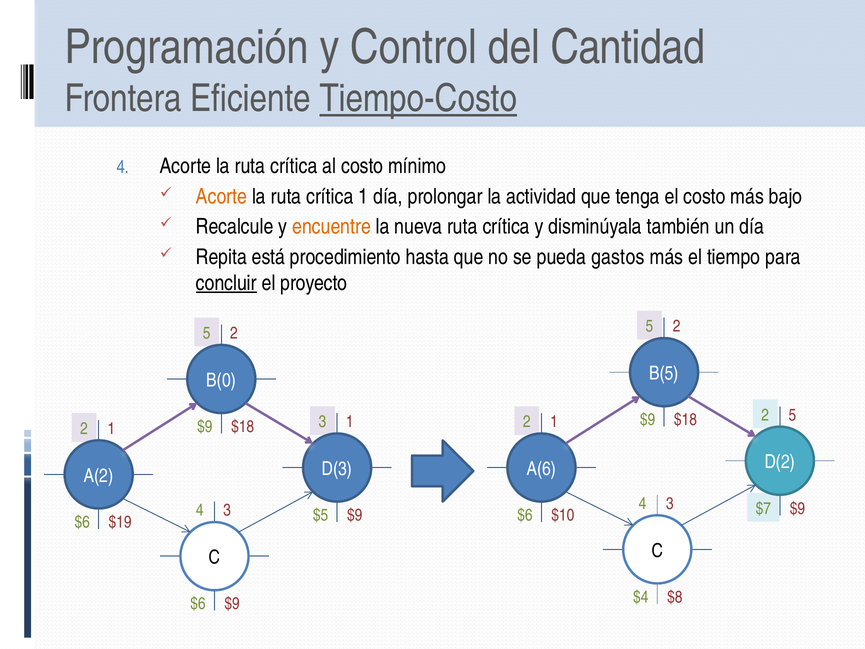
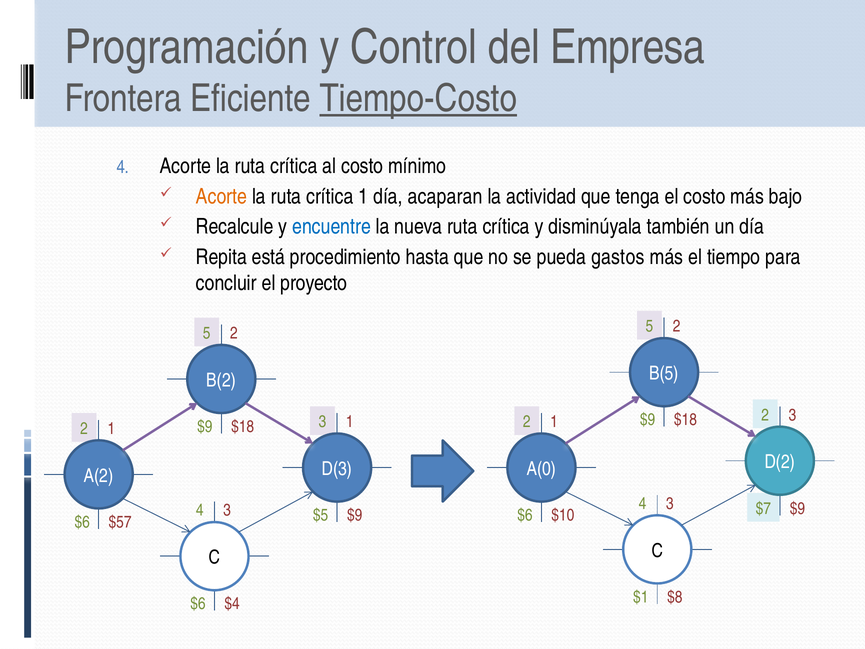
Cantidad: Cantidad -> Empresa (628, 48)
prolongar: prolongar -> acaparan (445, 196)
encuentre colour: orange -> blue (332, 227)
concluir underline: present -> none (226, 283)
B(0: B(0 -> B(2 (221, 380)
2 5: 5 -> 3 (792, 415)
A(6: A(6 -> A(0 (541, 469)
$19: $19 -> $57 (120, 522)
$4: $4 -> $1 (641, 597)
$6 $9: $9 -> $4 (232, 604)
